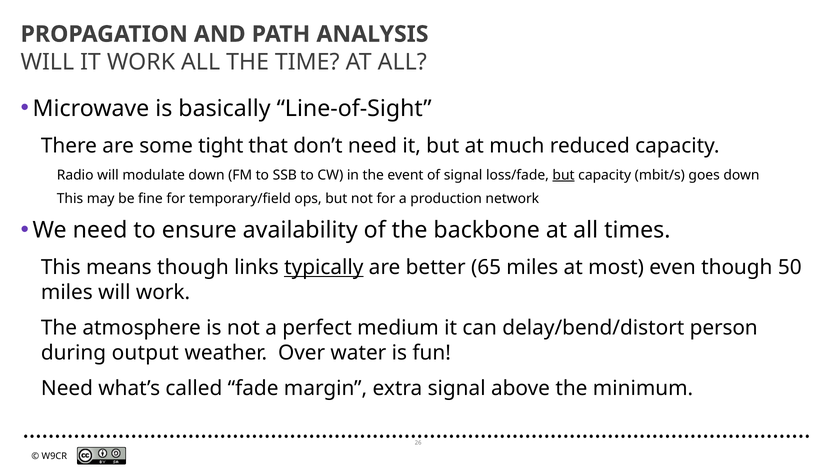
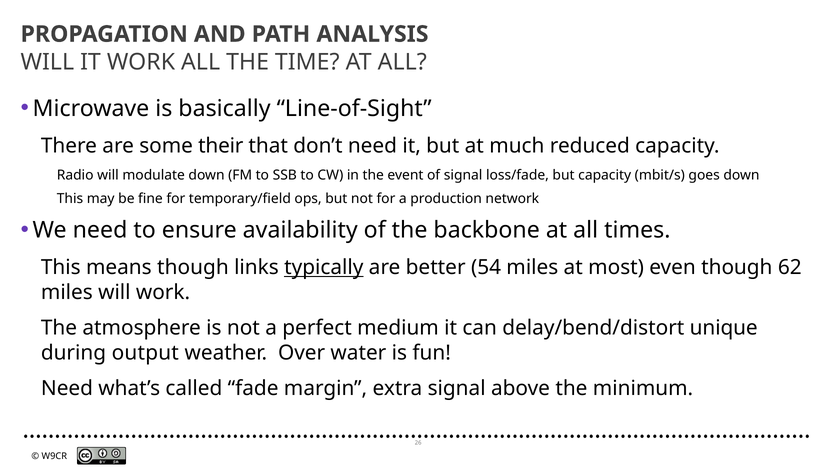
tight: tight -> their (221, 146)
but underline: present -> none (564, 175)
65: 65 -> 54 (486, 268)
50: 50 -> 62 (790, 268)
person: person -> unique (724, 328)
